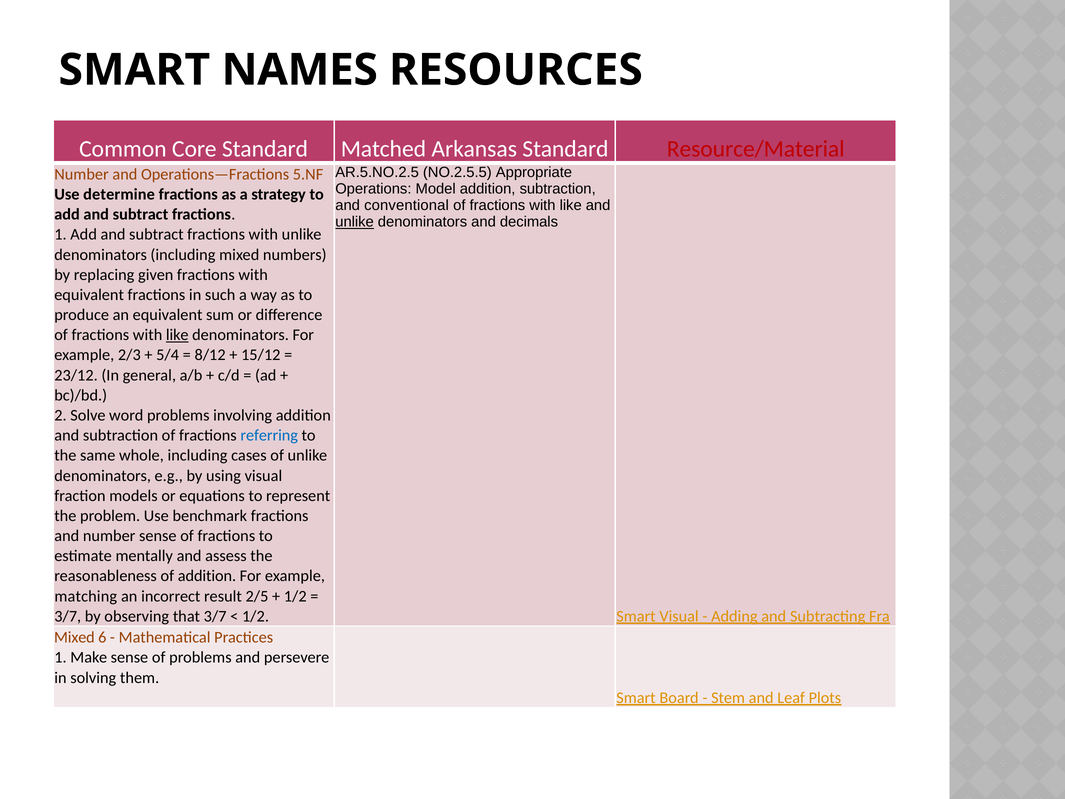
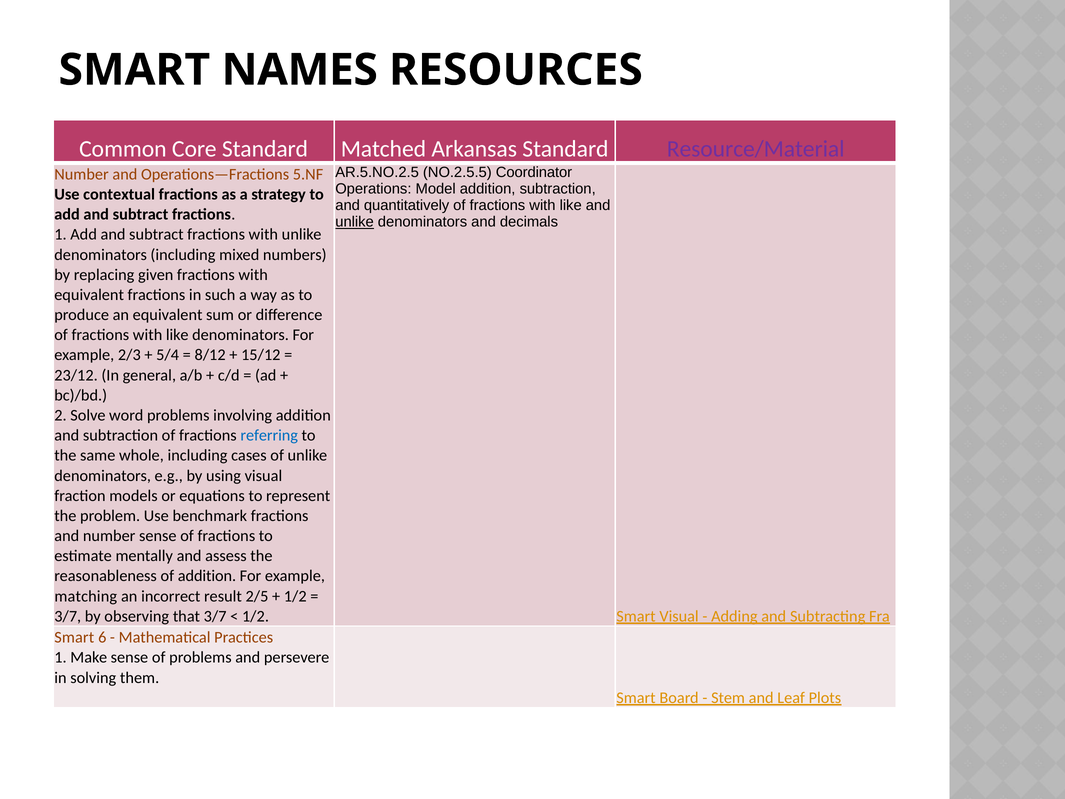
Resource/Material colour: red -> purple (756, 149)
Appropriate: Appropriate -> Coordinator (534, 172)
determine: determine -> contextual (119, 194)
conventional: conventional -> quantitatively (407, 205)
like underline: present -> none (177, 335)
Mixed: Mixed -> Smart (74, 637)
